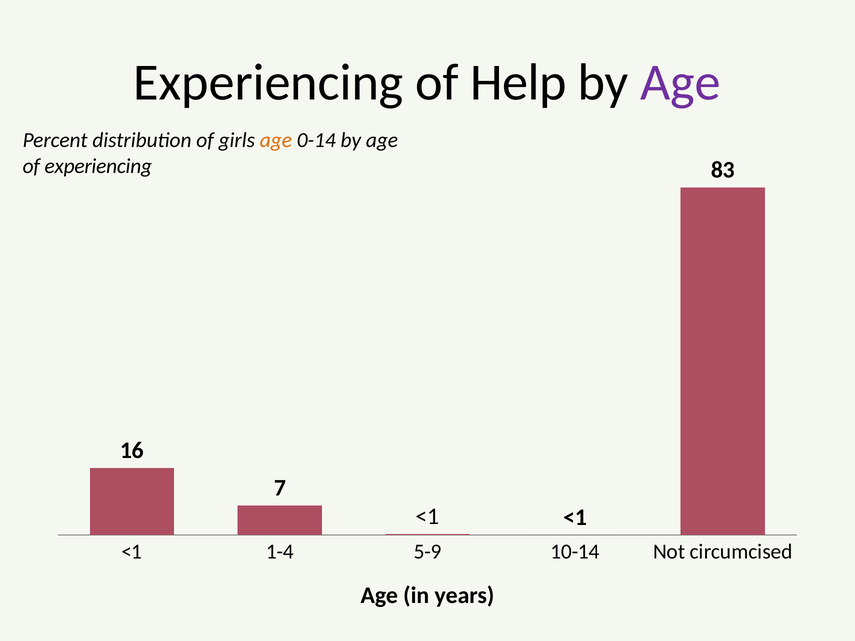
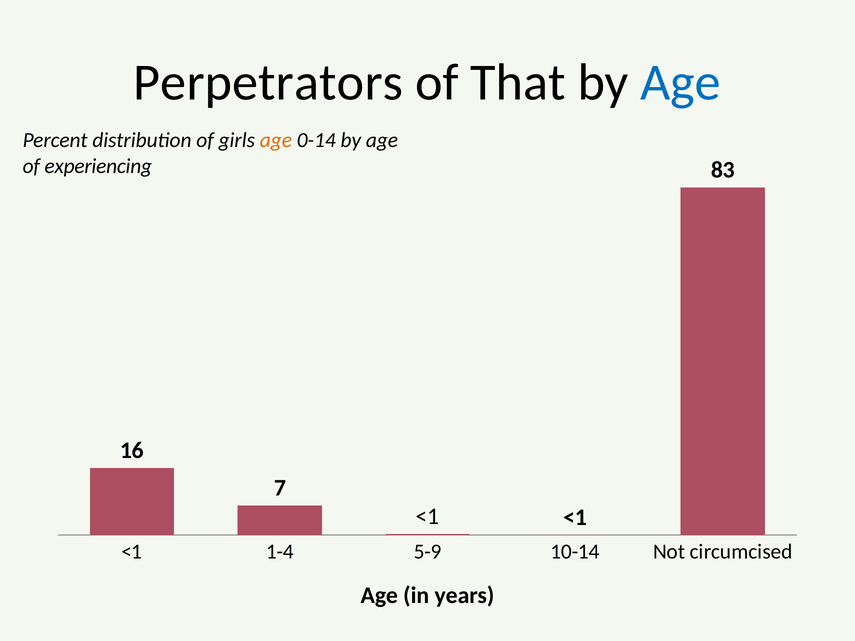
Experiencing: Experiencing -> Perpetrators (268, 83)
Help: Help -> That (518, 83)
Age colour: purple -> blue (681, 83)
